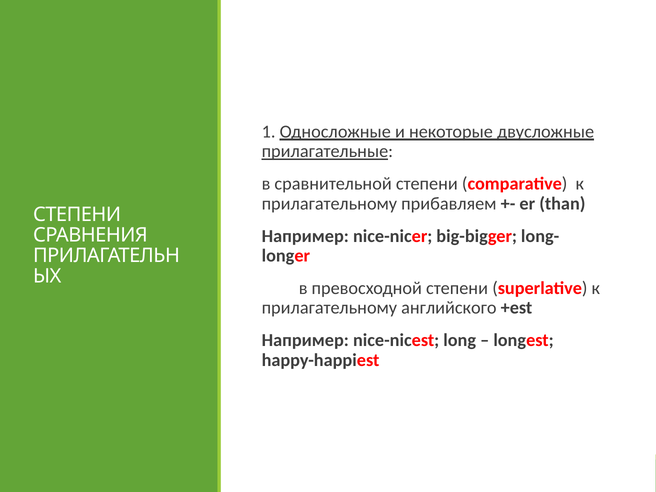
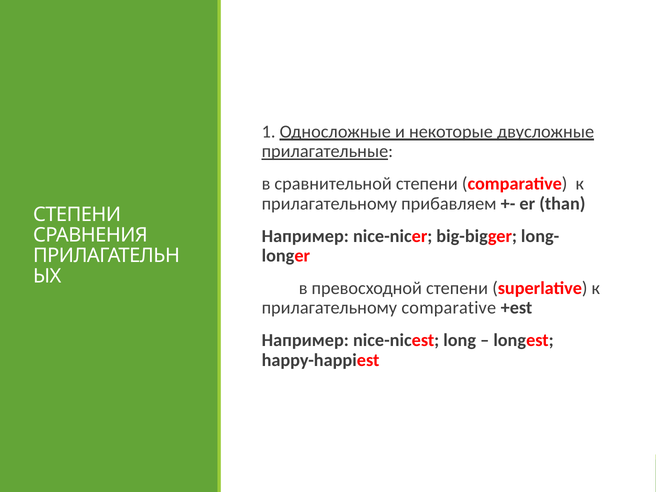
прилагательному английского: английского -> comparative (449, 308)
